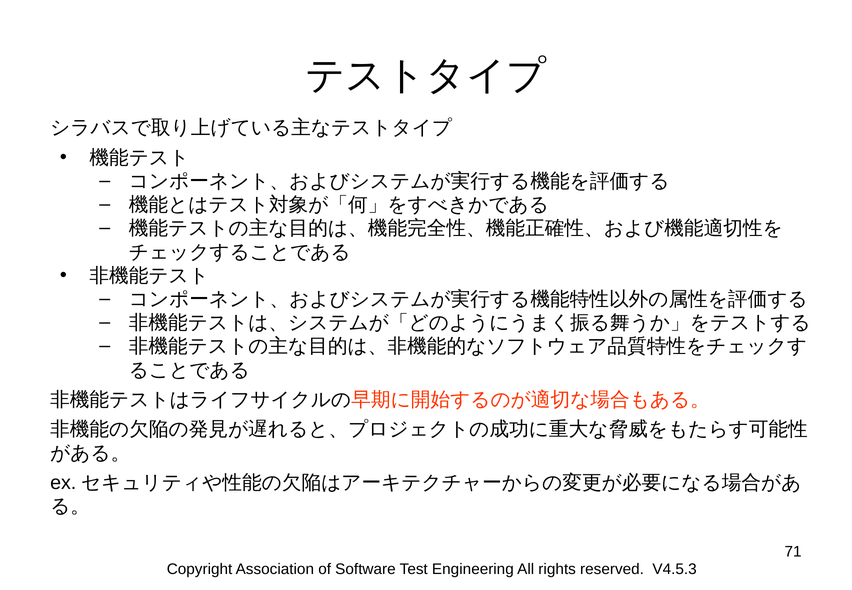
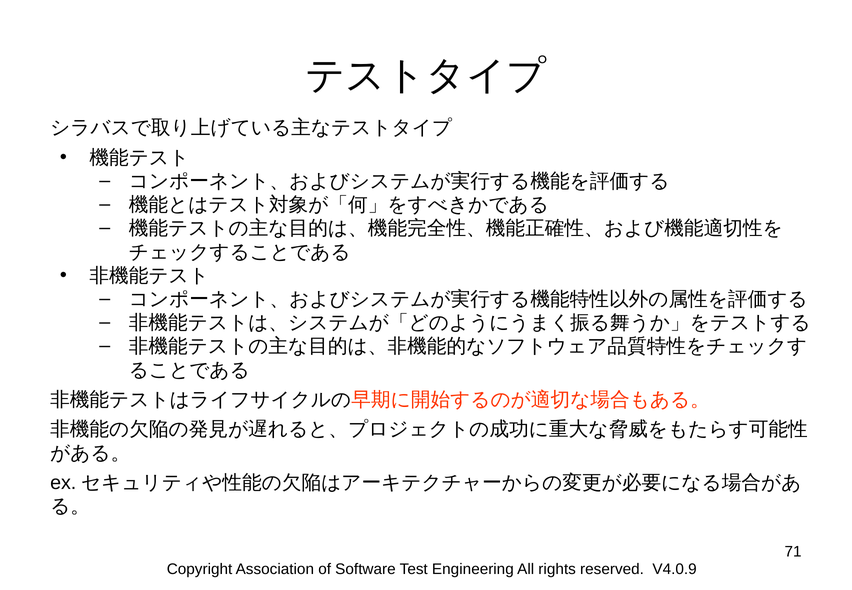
V4.5.3: V4.5.3 -> V4.0.9 (675, 569)
